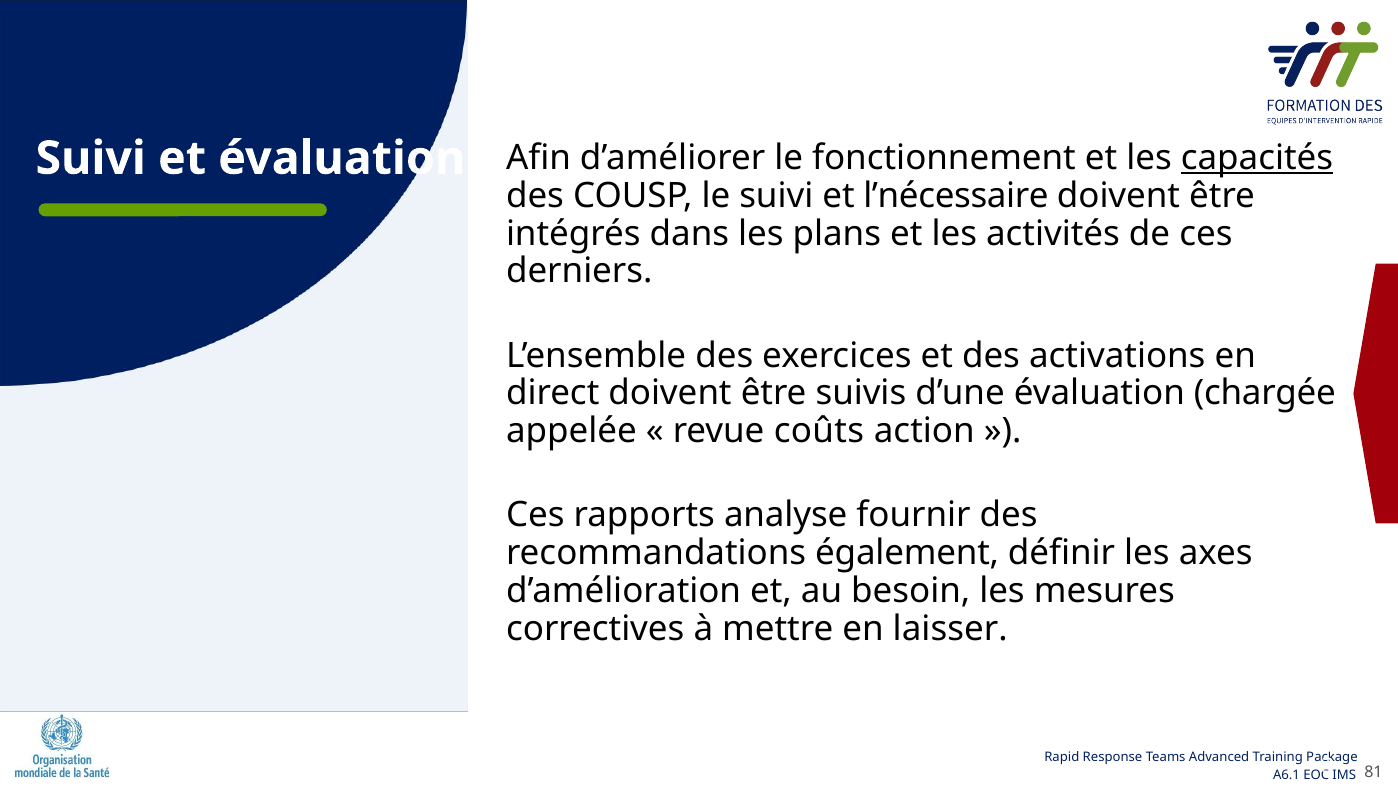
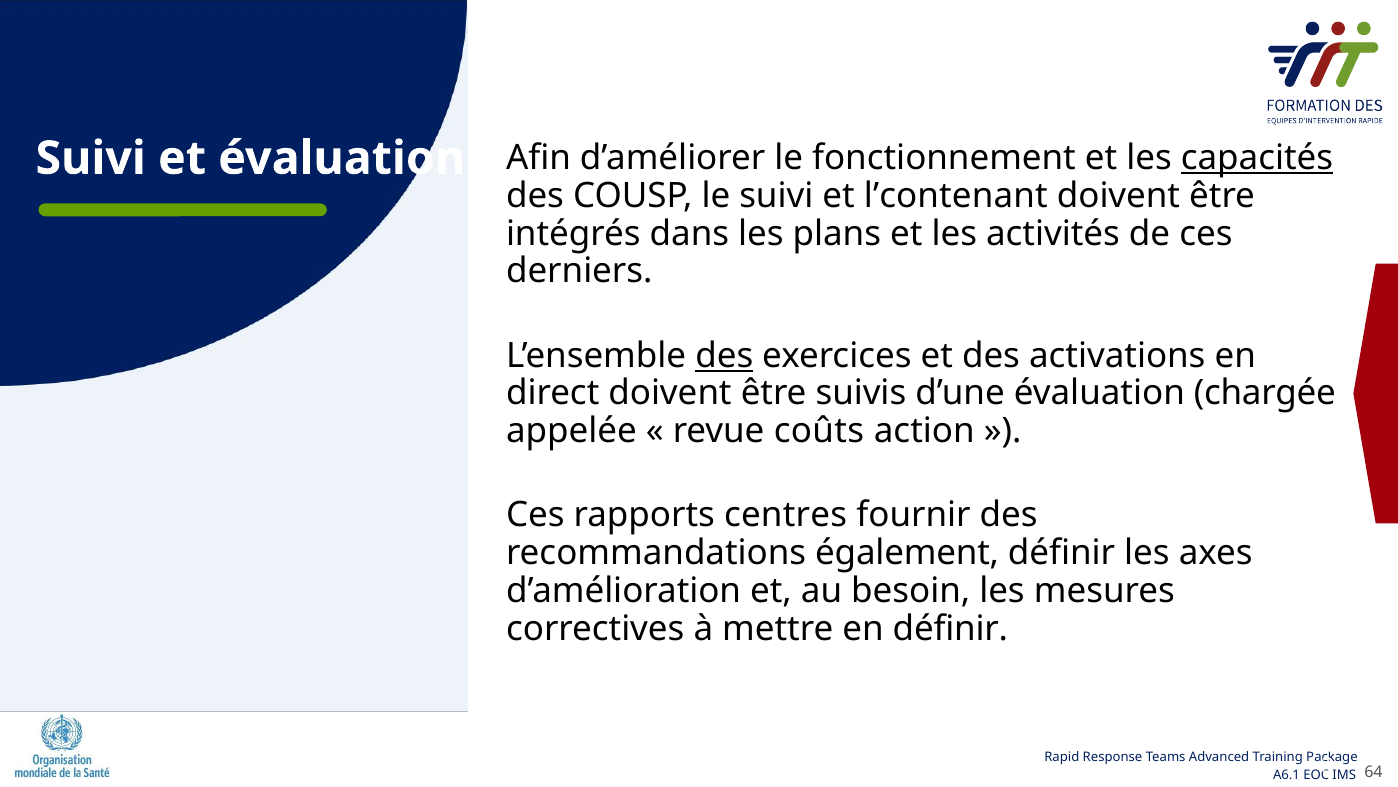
l’nécessaire: l’nécessaire -> l’contenant (956, 196)
des underline: none -> present (724, 355)
analyse: analyse -> centres (786, 515)
en laisser: laisser -> définir (950, 628)
81: 81 -> 64 (1373, 771)
